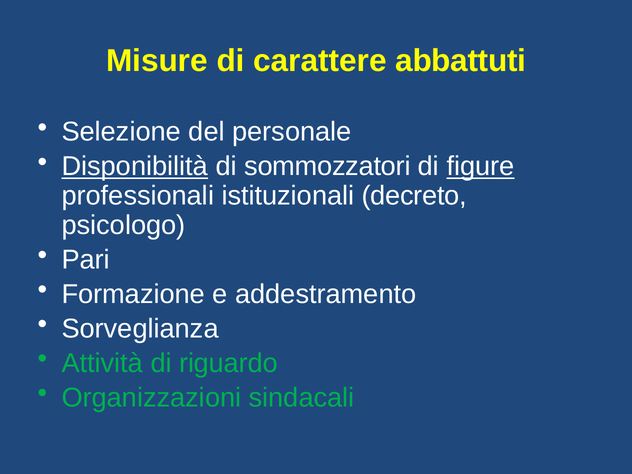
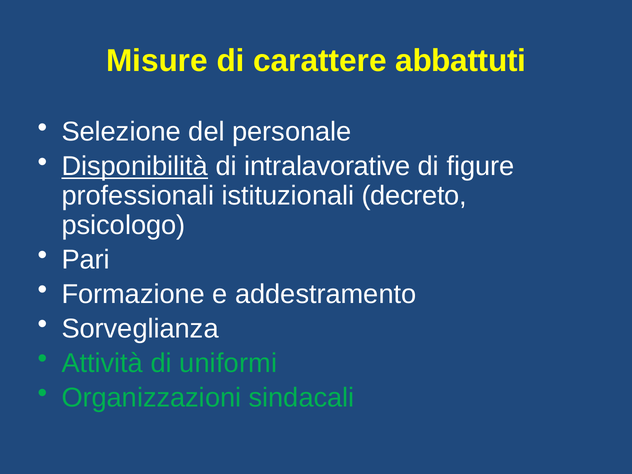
sommozzatori: sommozzatori -> intralavorative (327, 166)
figure underline: present -> none (480, 166)
riguardo: riguardo -> uniformi (228, 363)
